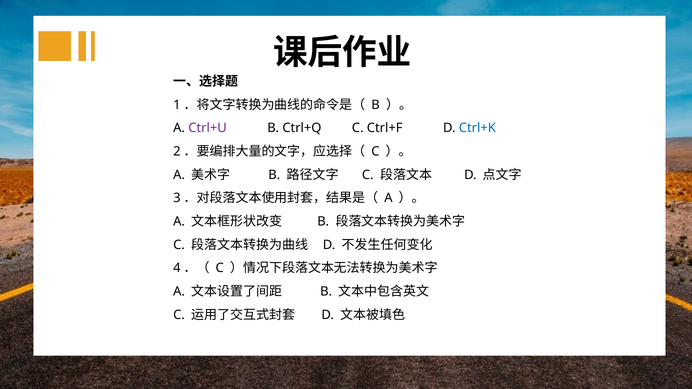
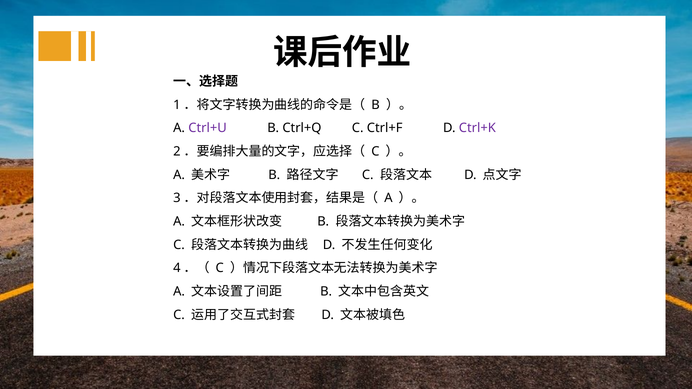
Ctrl+K colour: blue -> purple (477, 128)
